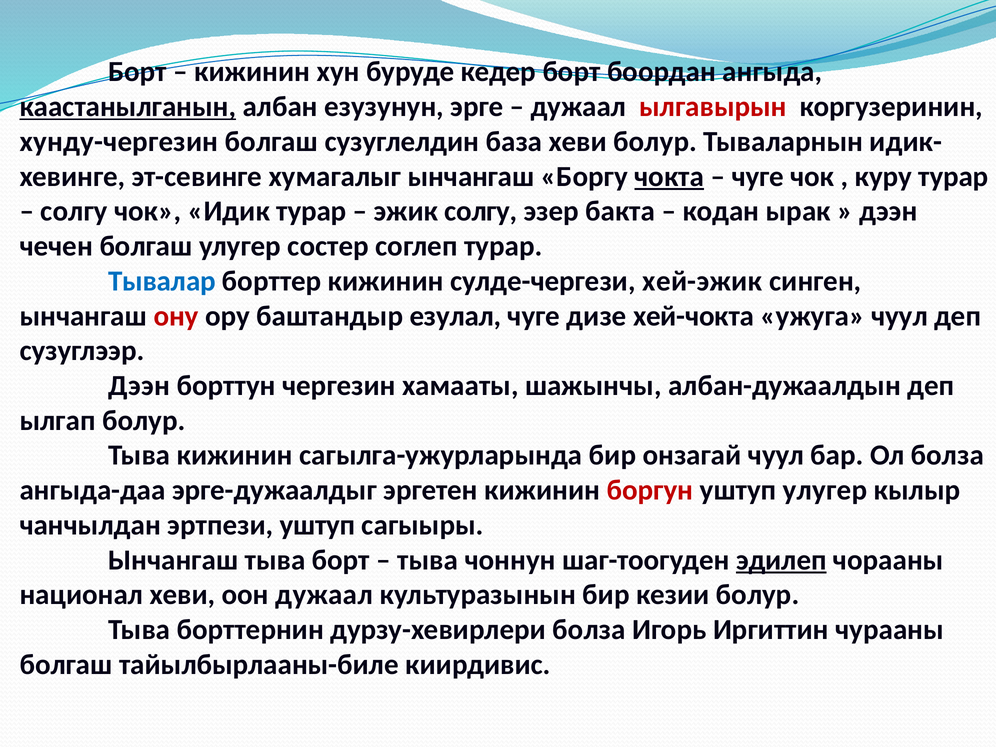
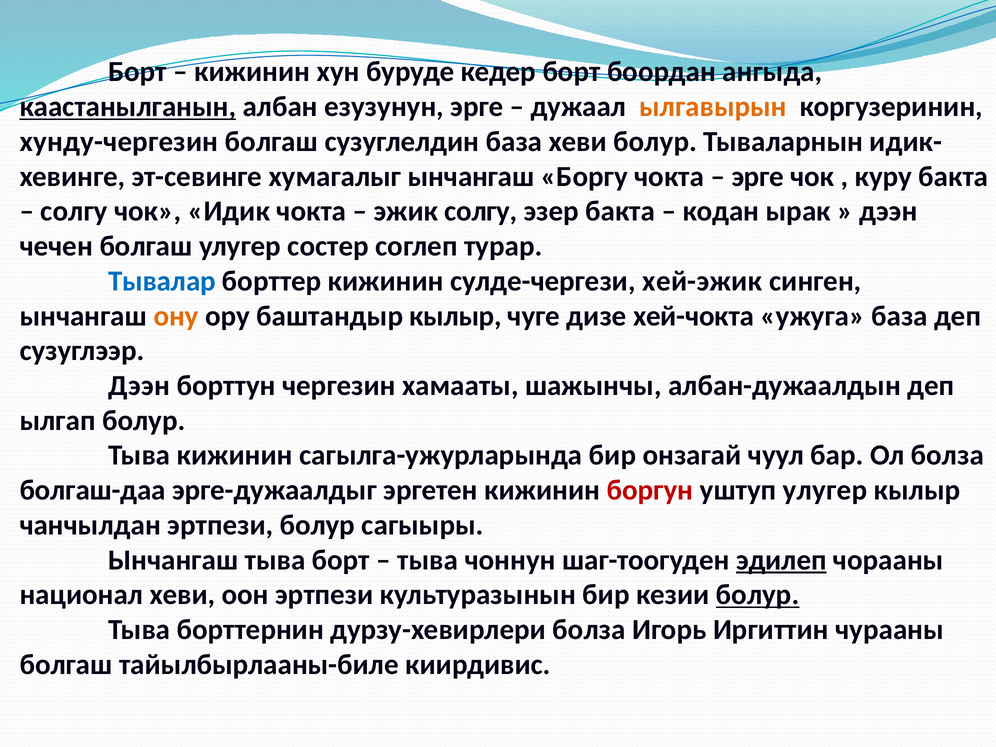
ылгавырын colour: red -> orange (713, 107)
чокта underline: present -> none (669, 176)
чуге: чуге -> эрге (758, 176)
куру турар: турар -> бакта (953, 176)
Идик турар: турар -> чокта (311, 211)
ону colour: red -> orange (176, 316)
баштандыр езулал: езулал -> кылыр (455, 316)
ужуга чуул: чуул -> база (900, 316)
ангыда-даа: ангыда-даа -> болгаш-даа (93, 490)
эртпези уштуп: уштуп -> болур (317, 525)
оон дужаал: дужаал -> эртпези (324, 595)
болур underline: none -> present (758, 595)
